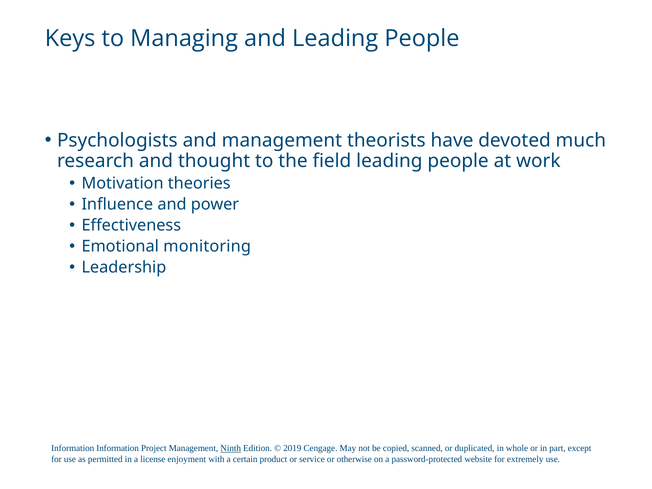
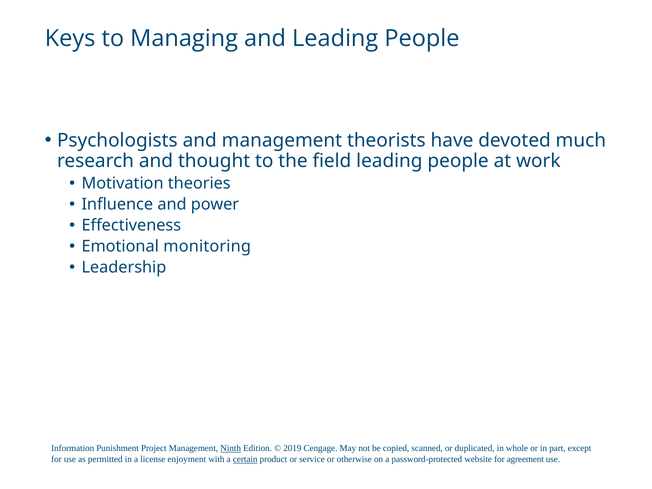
Information Information: Information -> Punishment (118, 448)
certain underline: none -> present (245, 459)
extremely: extremely -> agreement (525, 459)
